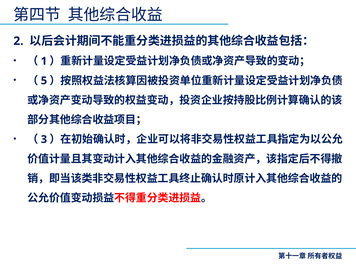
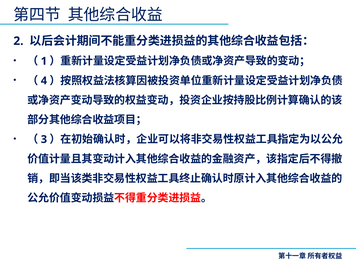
5: 5 -> 4 (44, 81)
